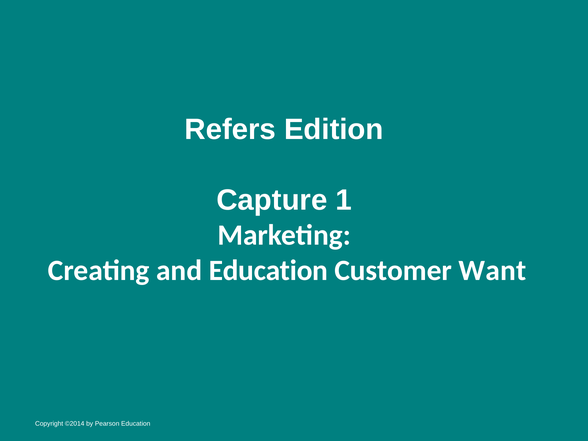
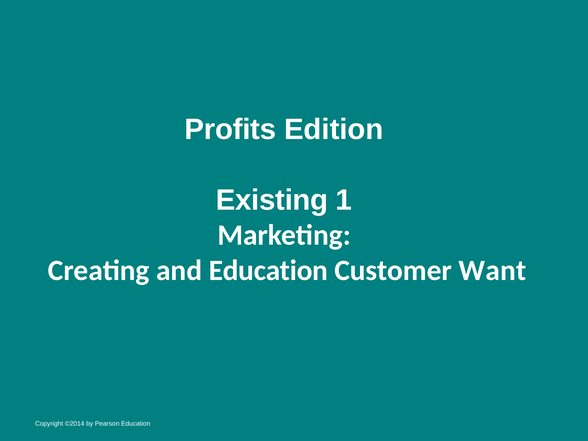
Refers: Refers -> Profits (230, 129)
Capture: Capture -> Existing (272, 200)
